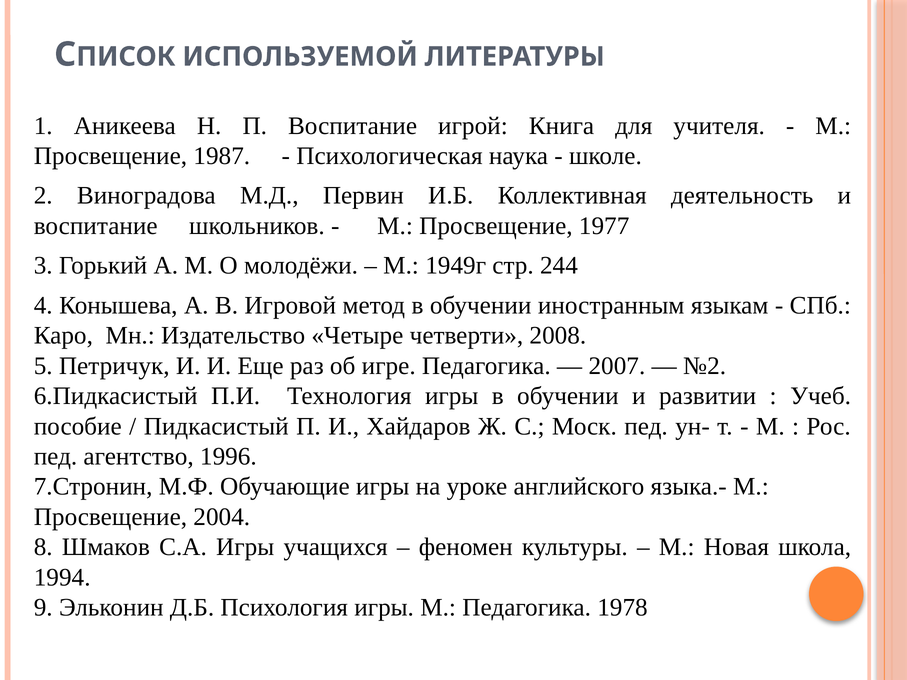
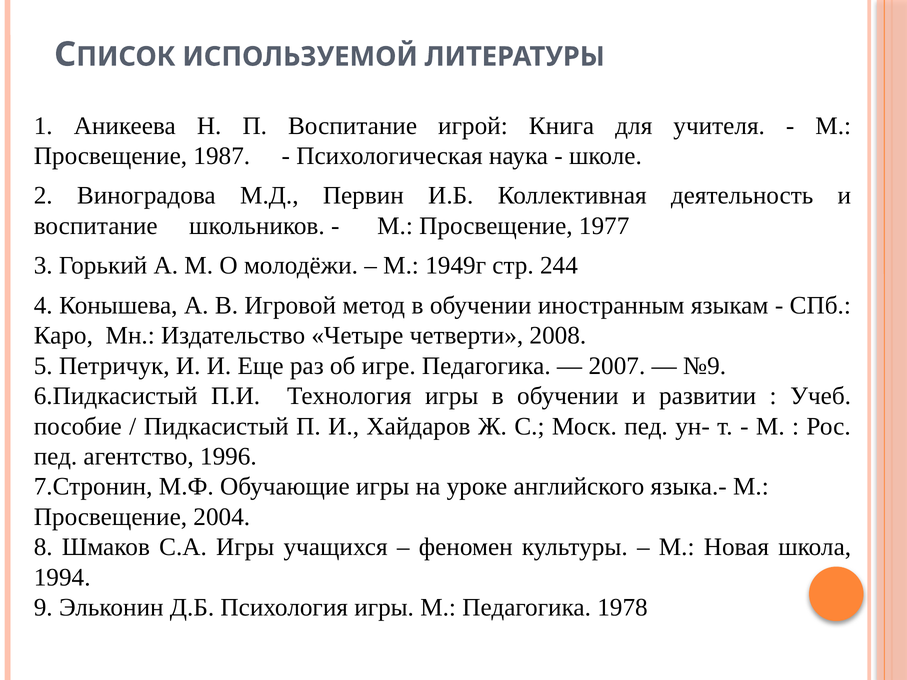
№2: №2 -> №9 (705, 366)
